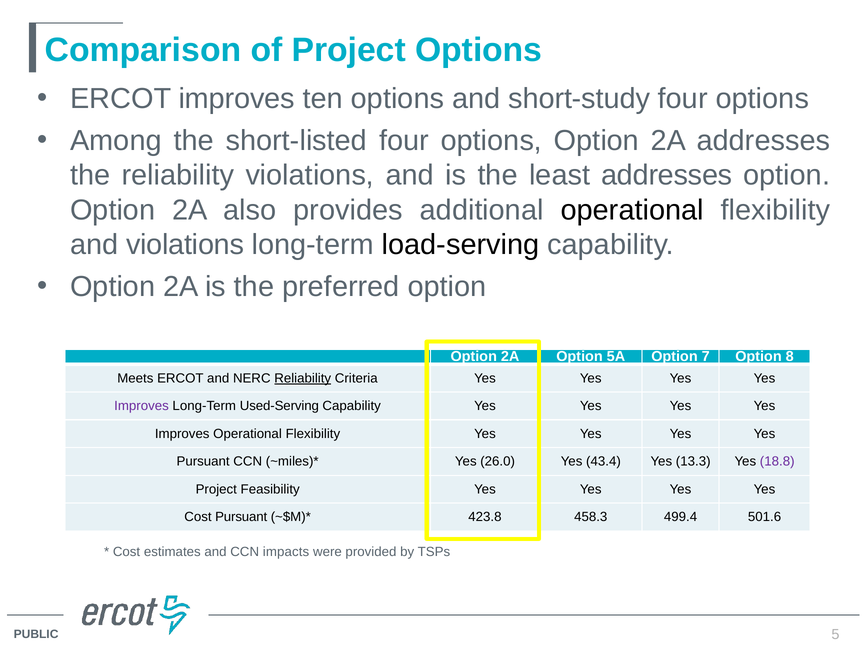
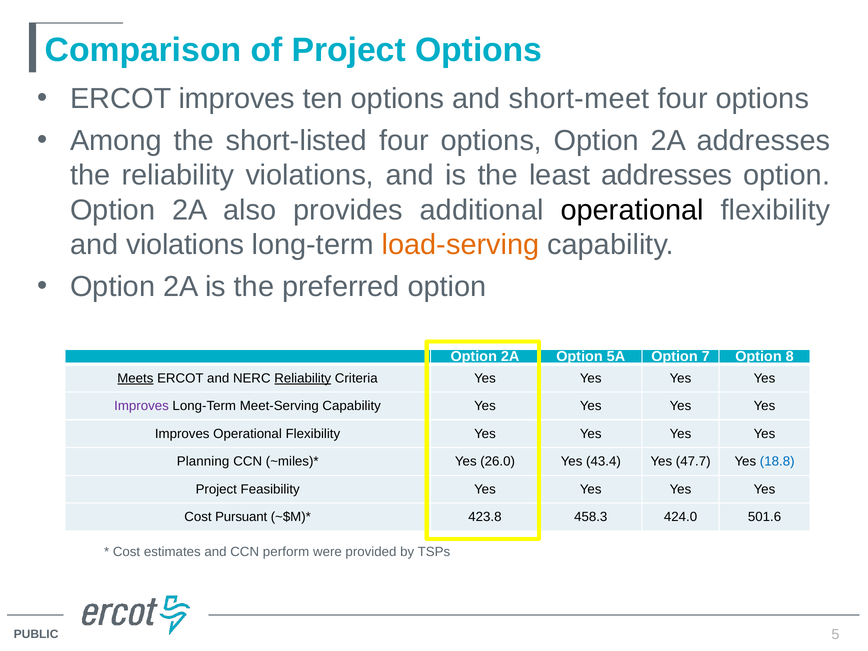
short-study: short-study -> short-meet (579, 99)
load-serving colour: black -> orange (461, 245)
Meets underline: none -> present (135, 378)
Used-Serving: Used-Serving -> Meet-Serving (279, 406)
Pursuant: Pursuant -> Planning (203, 462)
13.3: 13.3 -> 47.7 (693, 462)
18.8 colour: purple -> blue (777, 462)
499.4: 499.4 -> 424.0 (681, 517)
impacts: impacts -> perform (286, 552)
